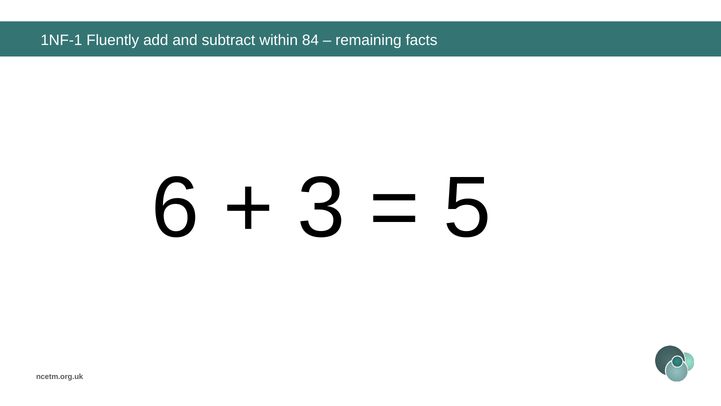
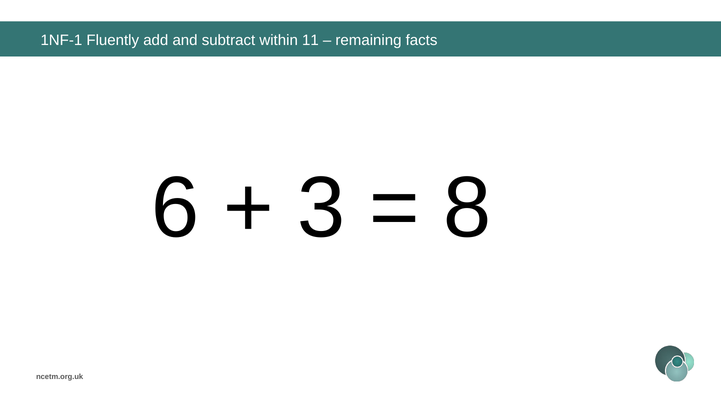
84: 84 -> 11 (310, 40)
5: 5 -> 8 (467, 208)
